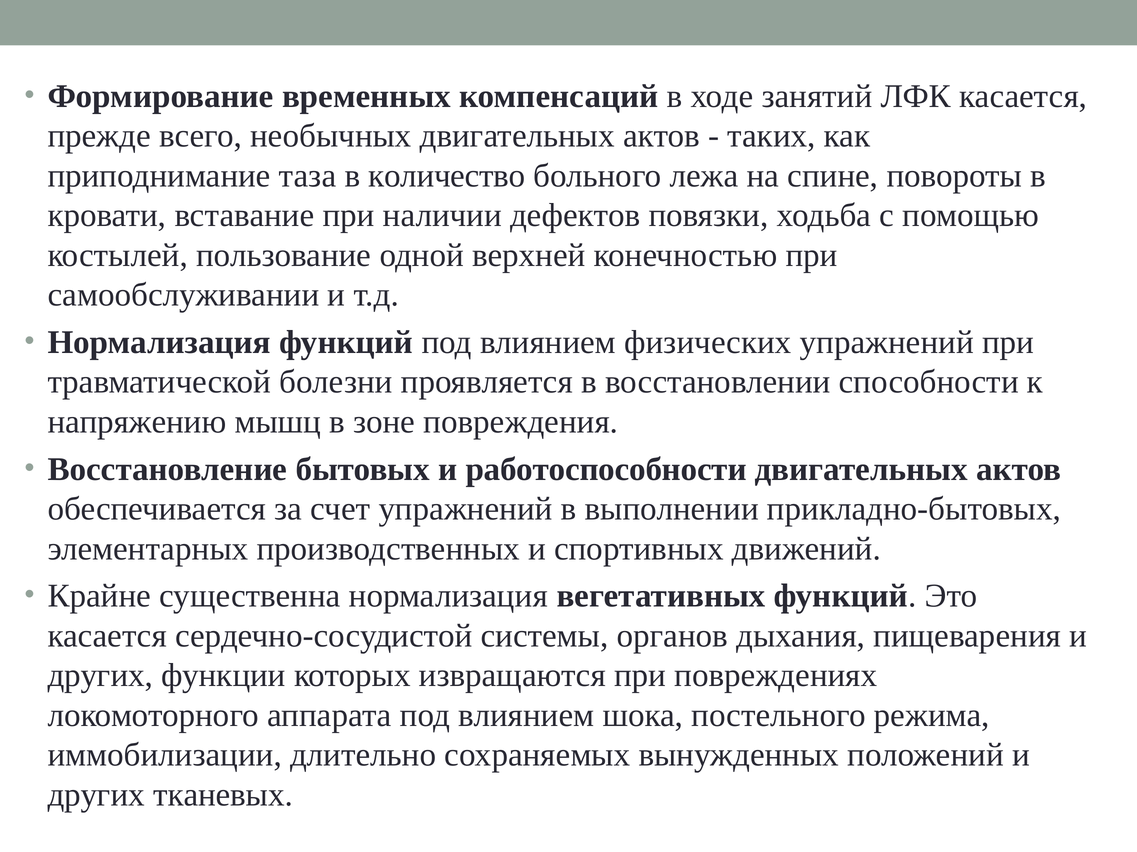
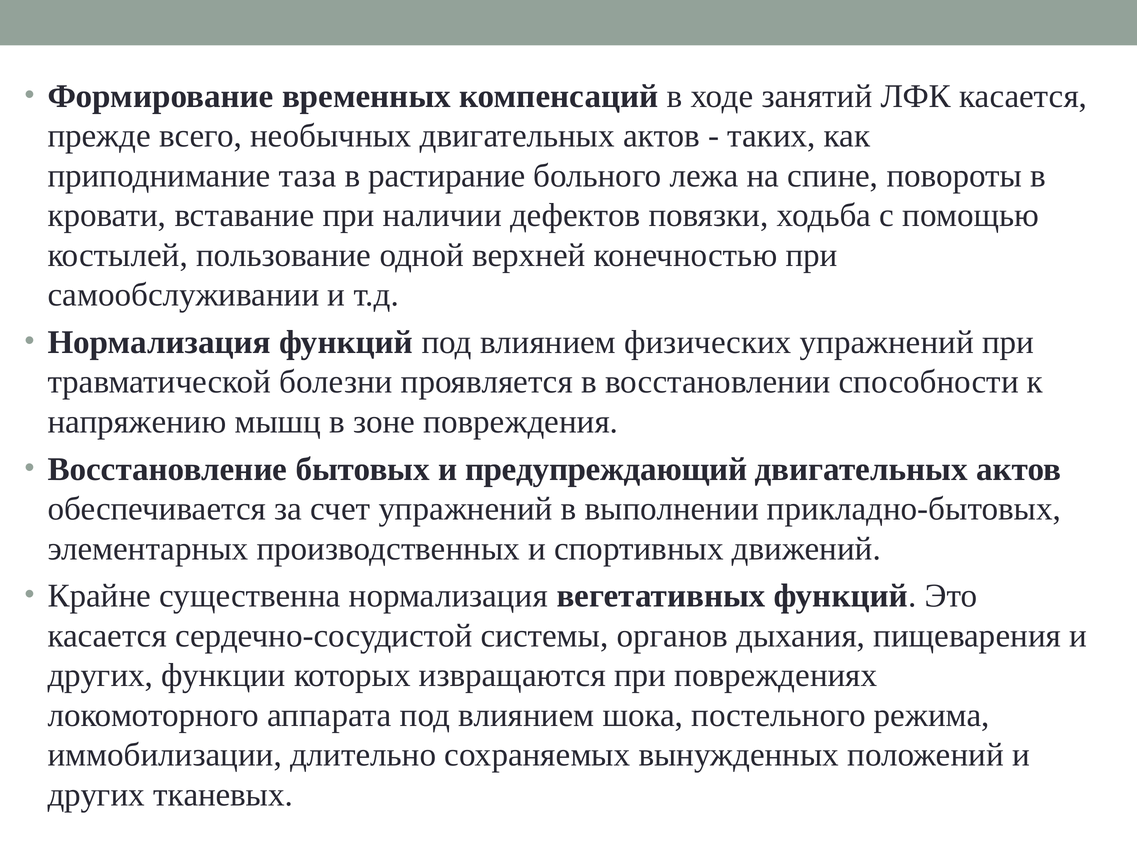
количество: количество -> растирание (447, 176)
работоспособности: работоспособности -> предупреждающий (606, 470)
